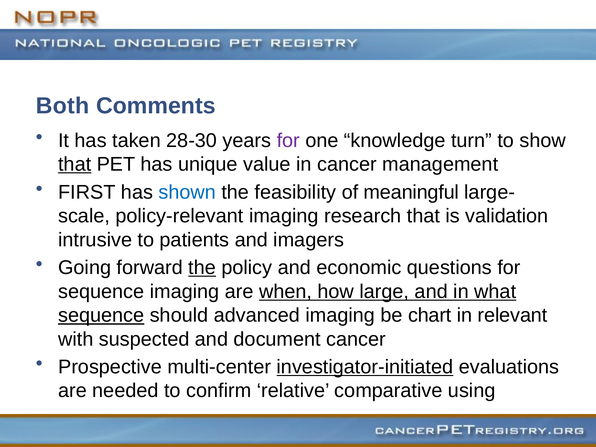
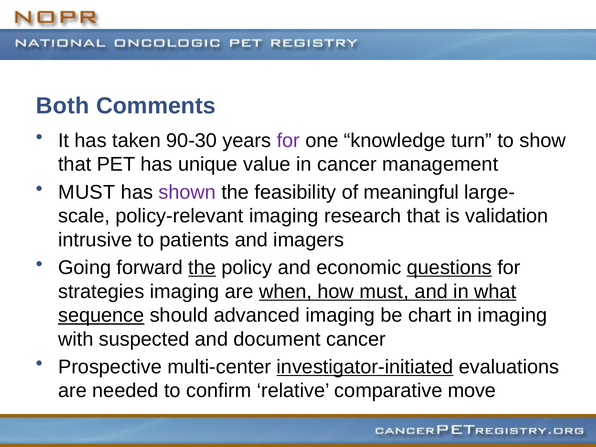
28-30: 28-30 -> 90-30 (192, 140)
that underline: present -> none (75, 164)
FIRST: FIRST -> MUST (87, 192)
shown colour: blue -> purple (187, 192)
questions underline: none -> present (449, 268)
sequence: sequence -> strategies (101, 291)
how large: large -> must (384, 291)
in relevant: relevant -> imaging (512, 315)
using: using -> move (472, 391)
